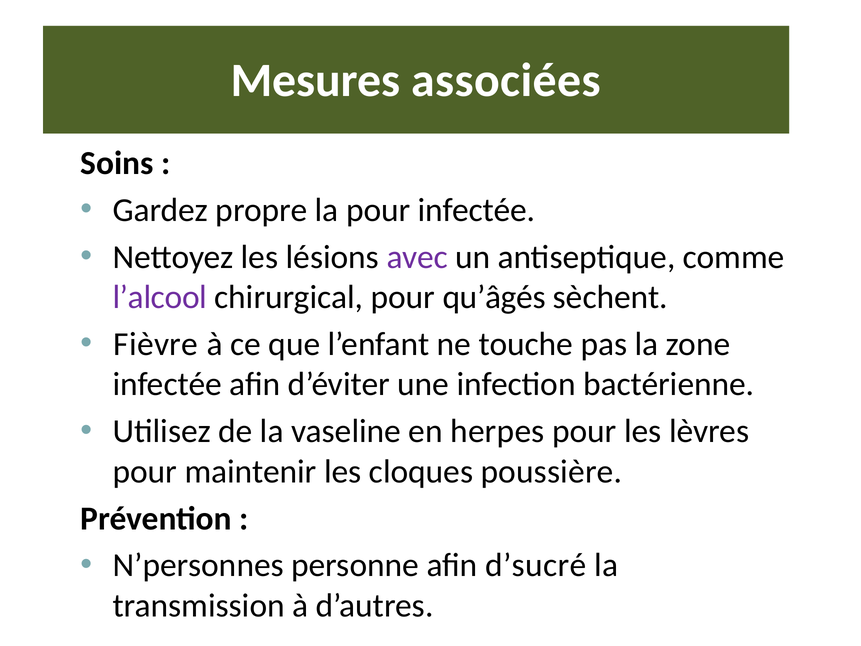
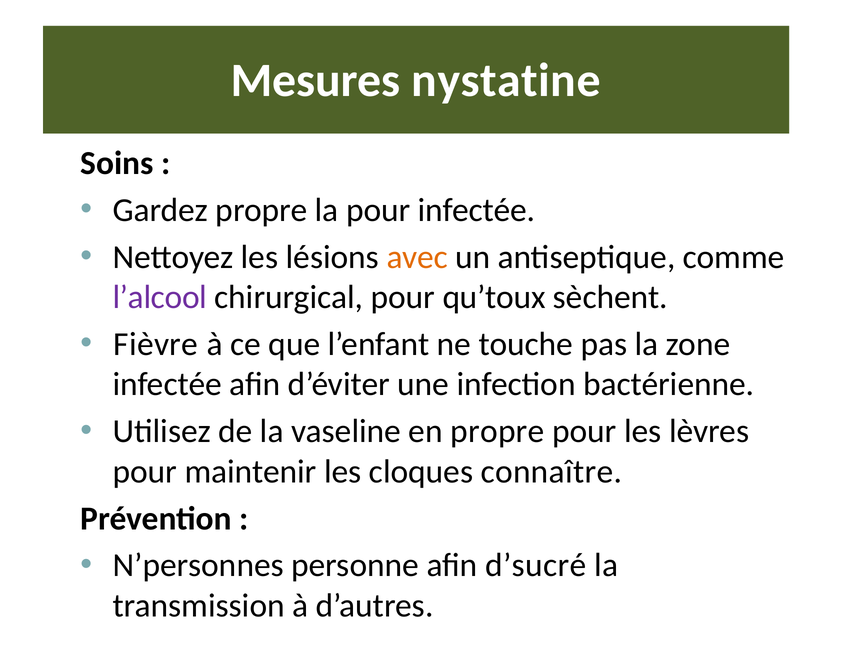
associées: associées -> nystatine (506, 80)
avec colour: purple -> orange (417, 257)
qu’âgés: qu’âgés -> qu’toux (494, 297)
en herpes: herpes -> propre (497, 431)
poussière: poussière -> connaître (551, 471)
